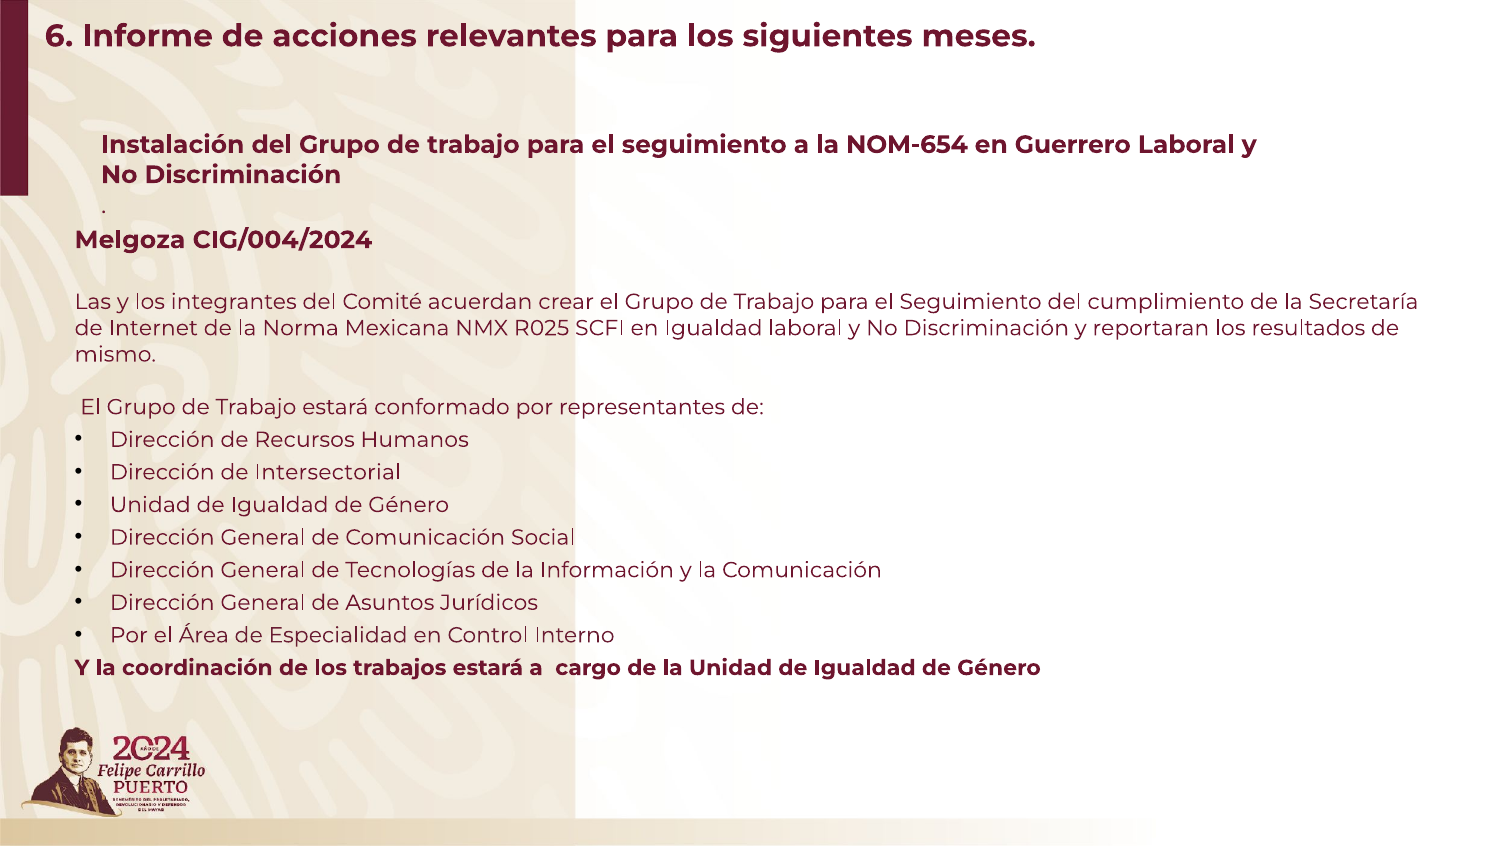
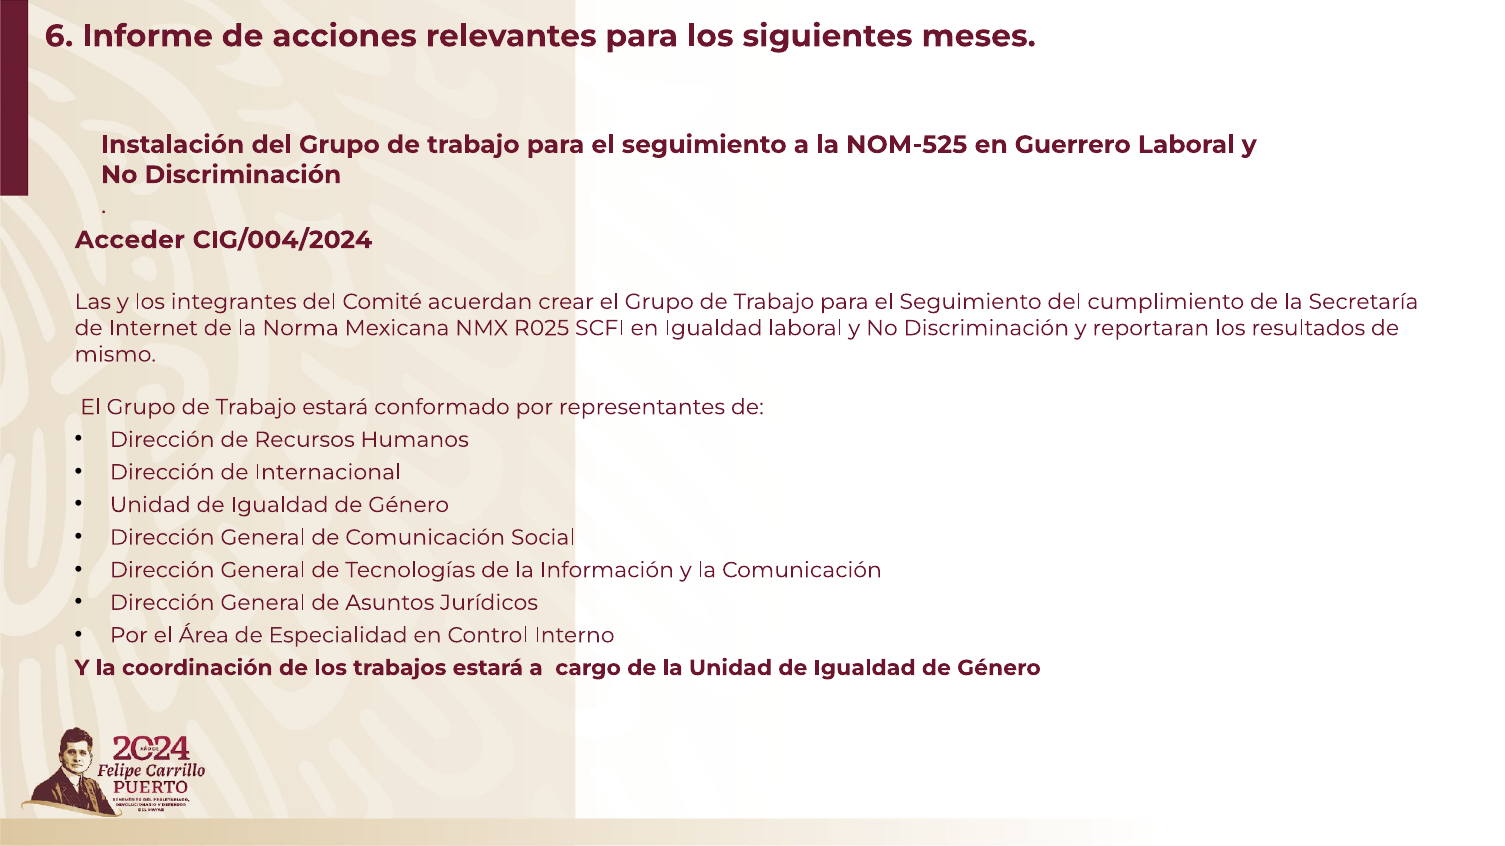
NOM-654: NOM-654 -> NOM-525 (907, 145)
Melgoza: Melgoza -> Acceder (130, 240)
Intersectorial: Intersectorial -> Internacional (328, 473)
